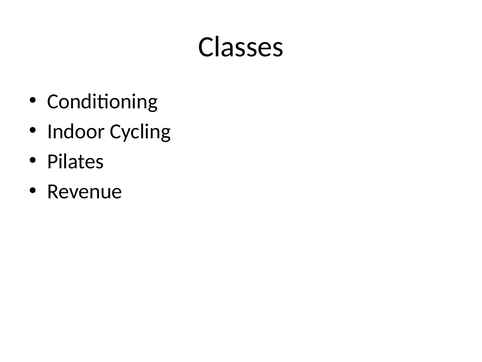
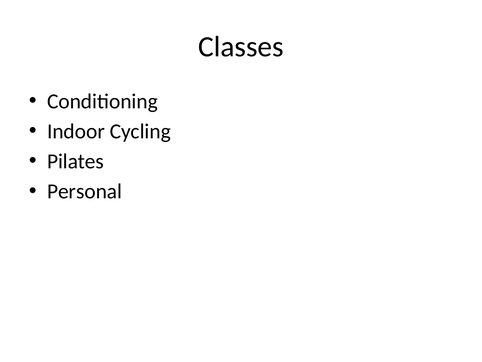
Revenue: Revenue -> Personal (85, 191)
